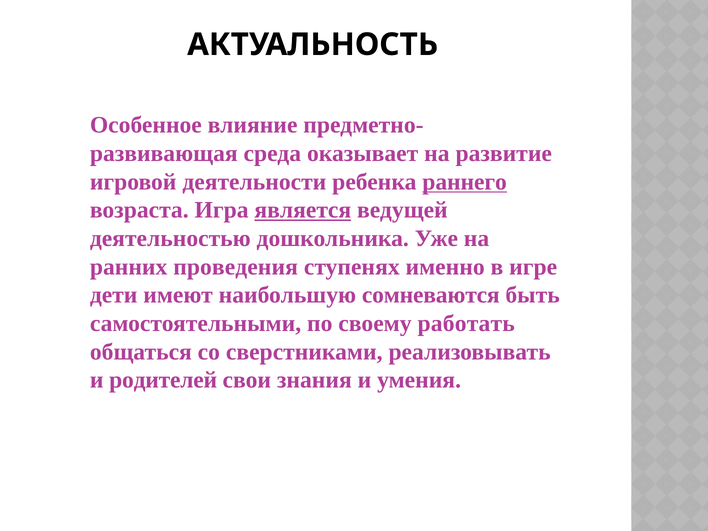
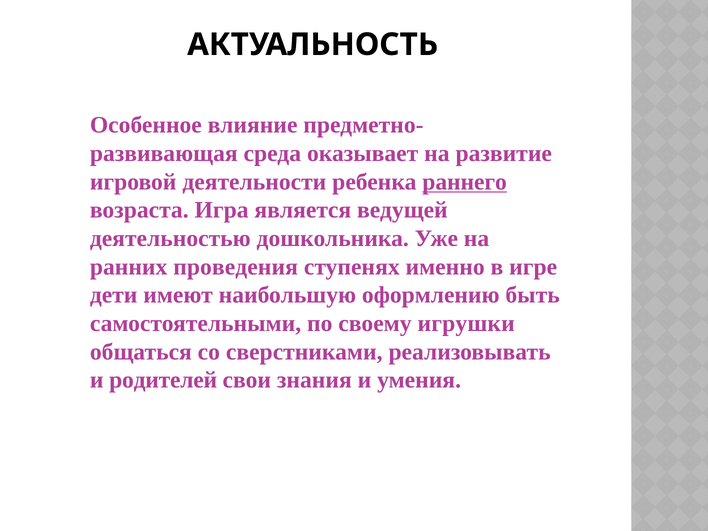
является underline: present -> none (303, 210)
сомневаются: сомневаются -> оформлению (431, 295)
работать: работать -> игрушки (466, 323)
